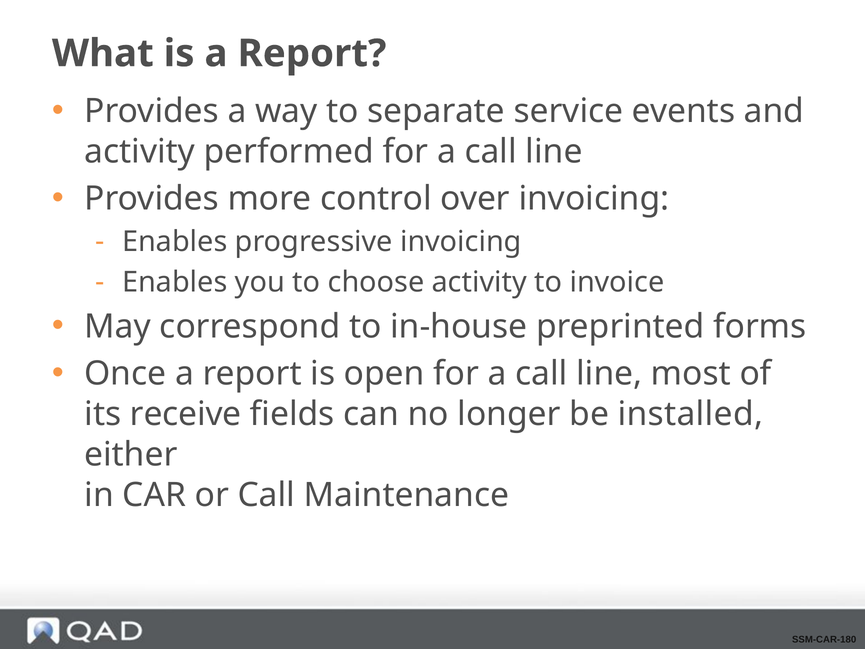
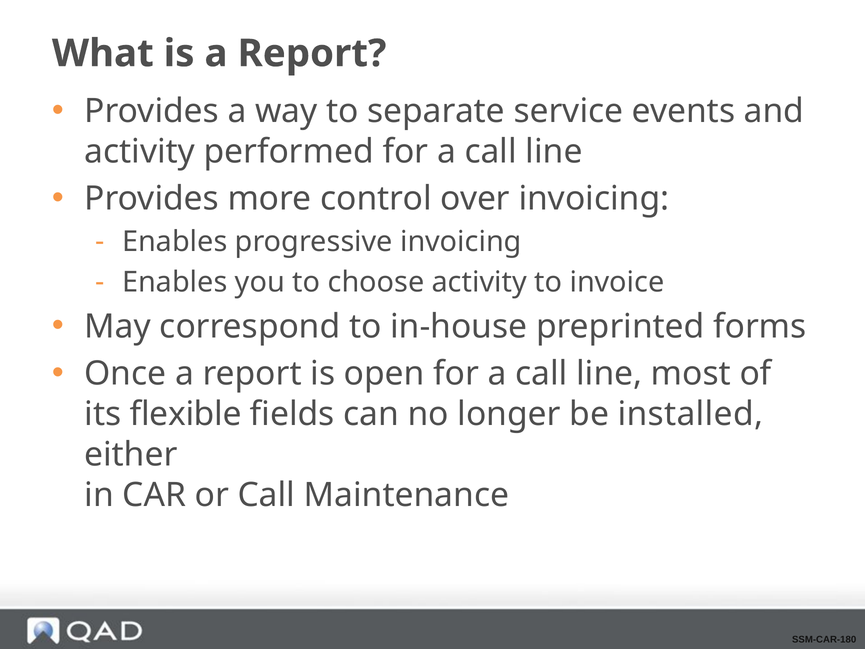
receive: receive -> flexible (186, 414)
